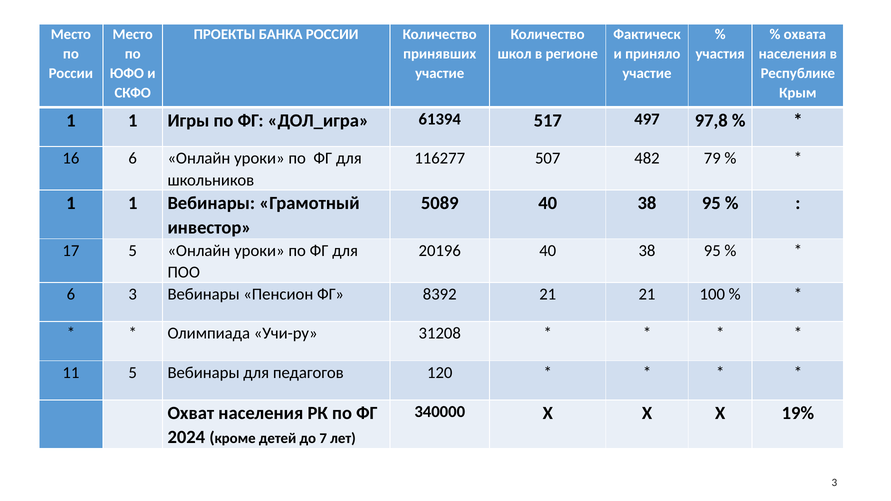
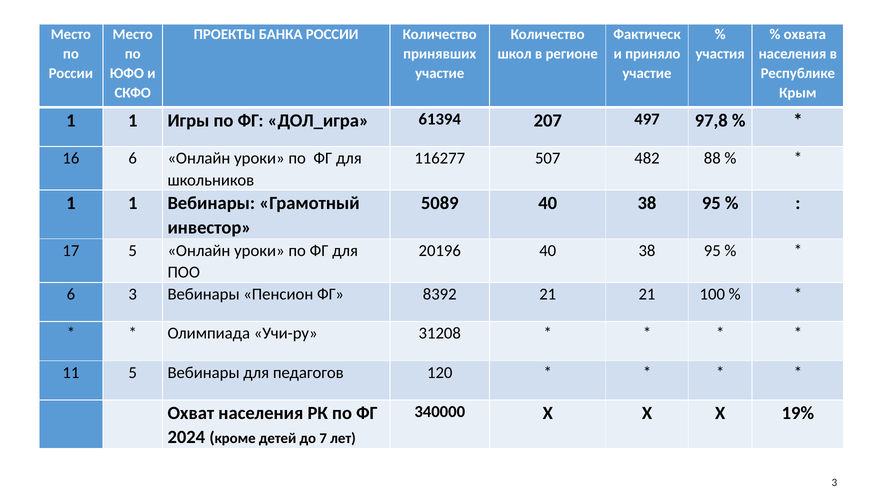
517: 517 -> 207 (548, 121)
79: 79 -> 88 (712, 158)
